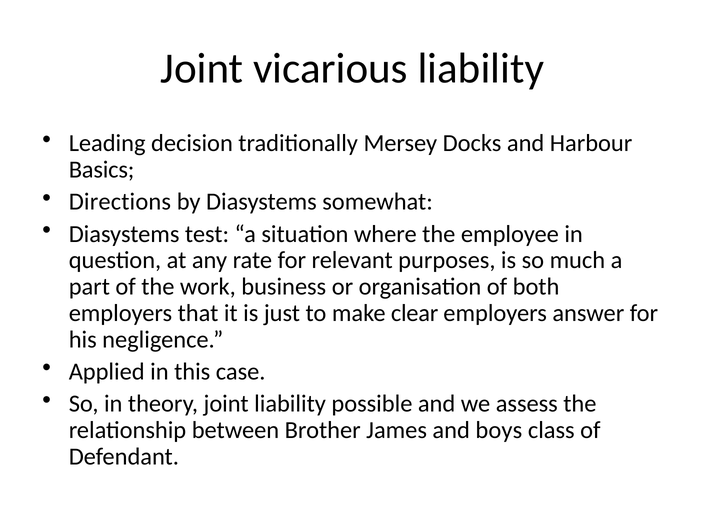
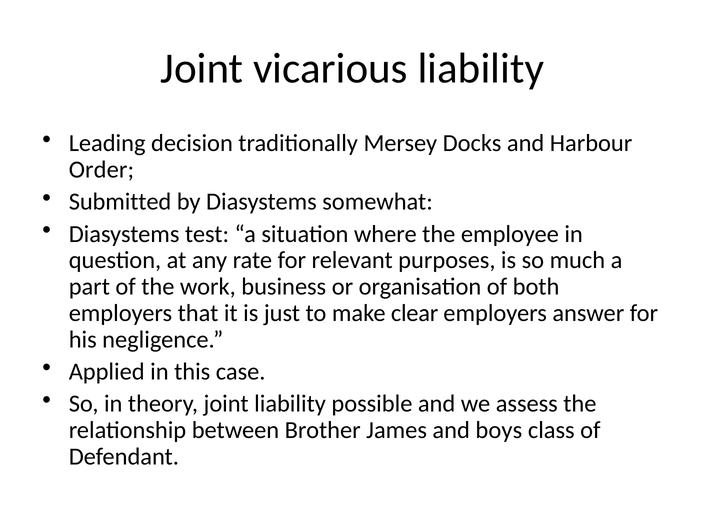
Basics: Basics -> Order (101, 170)
Directions: Directions -> Submitted (120, 202)
